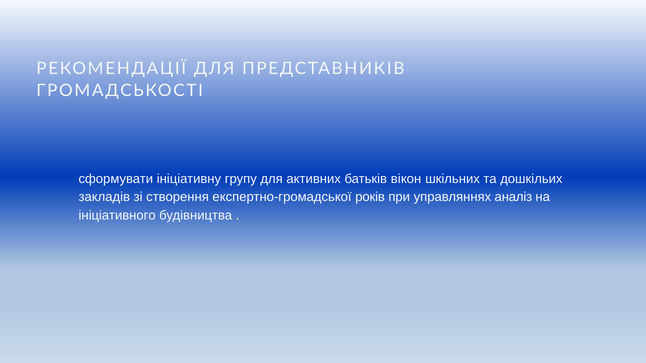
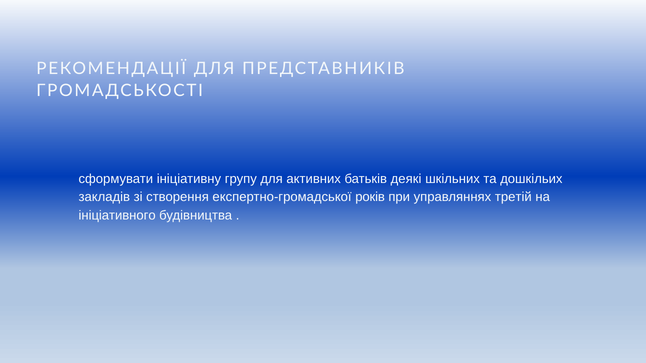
вікон: вікон -> деякі (406, 179)
аналіз: аналіз -> третій (513, 197)
